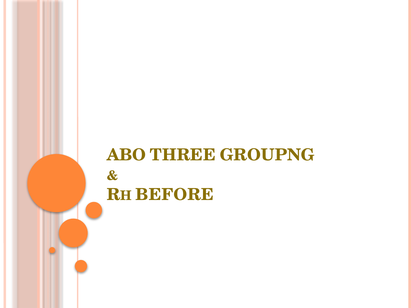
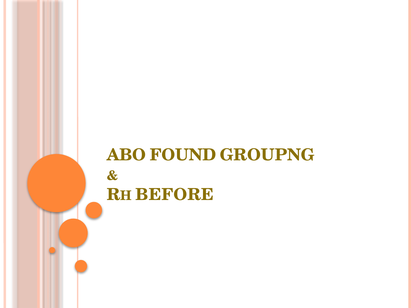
THREE: THREE -> FOUND (183, 155)
